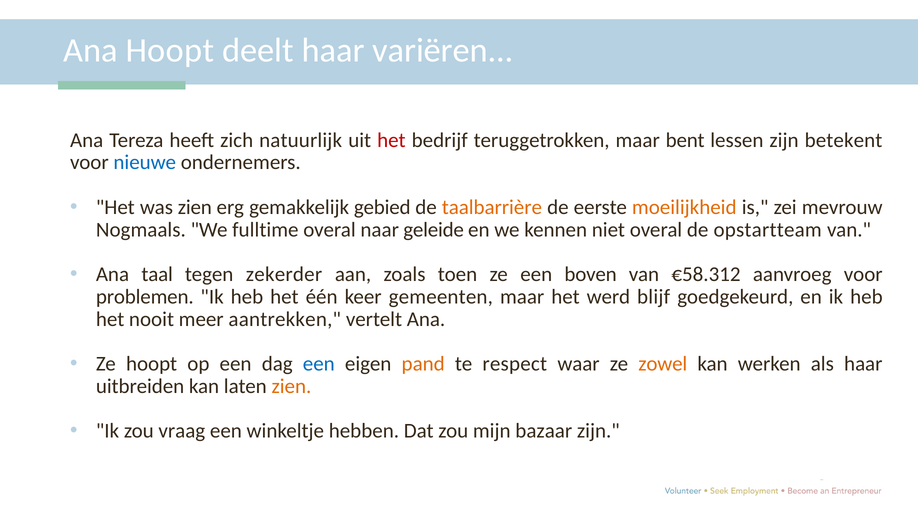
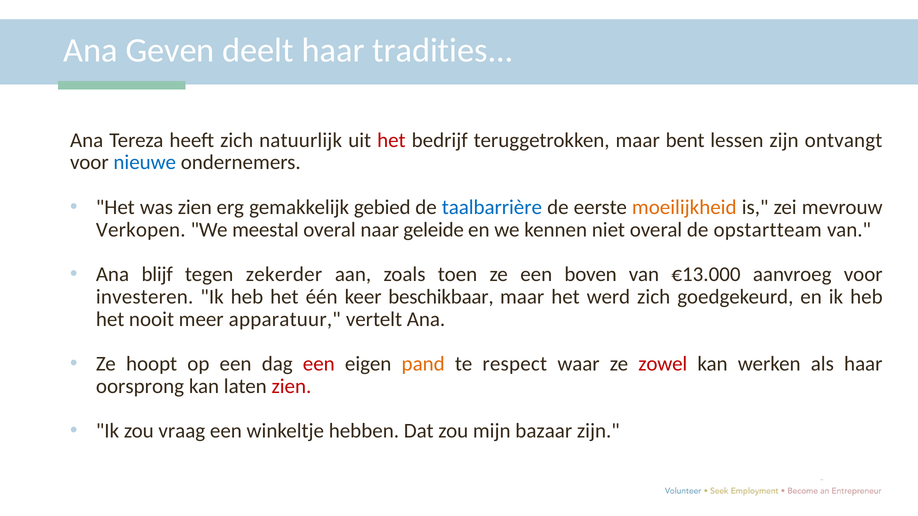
Ana Hoopt: Hoopt -> Geven (170, 50)
variëren: variëren -> tradities (443, 50)
betekent: betekent -> ontvangt (844, 140)
taalbarrière colour: orange -> blue (492, 207)
Nogmaals: Nogmaals -> Verkopen (141, 230)
fulltime: fulltime -> meestal (265, 230)
taal: taal -> blijf (157, 275)
€58.312: €58.312 -> €13.000 (706, 275)
problemen: problemen -> investeren (145, 297)
gemeenten: gemeenten -> beschikbaar (441, 297)
werd blijf: blijf -> zich (654, 297)
aantrekken: aantrekken -> apparatuur (285, 319)
een colour: blue -> red (319, 364)
zowel colour: orange -> red (663, 364)
uitbreiden: uitbreiden -> oorsprong (140, 387)
zien colour: orange -> red (291, 387)
